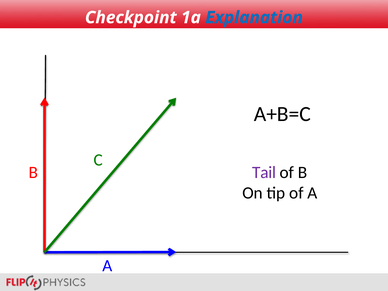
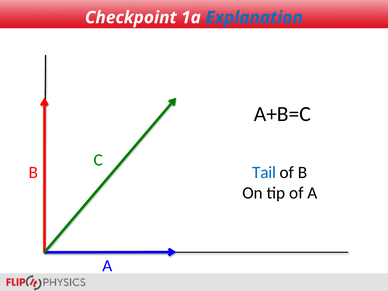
Tail colour: purple -> blue (264, 172)
